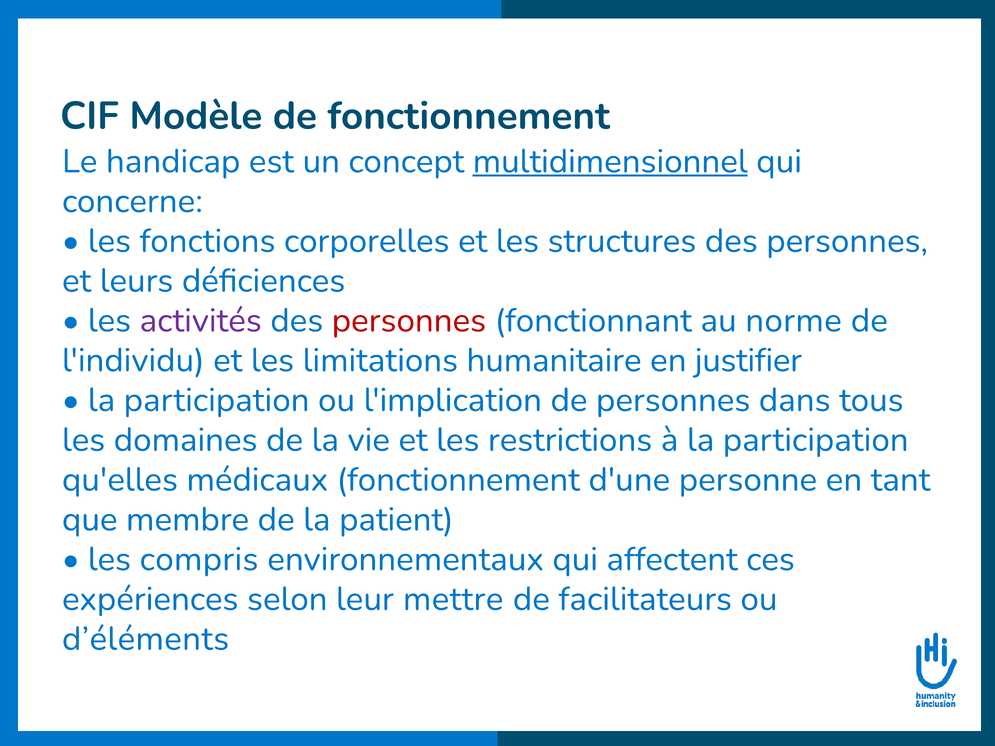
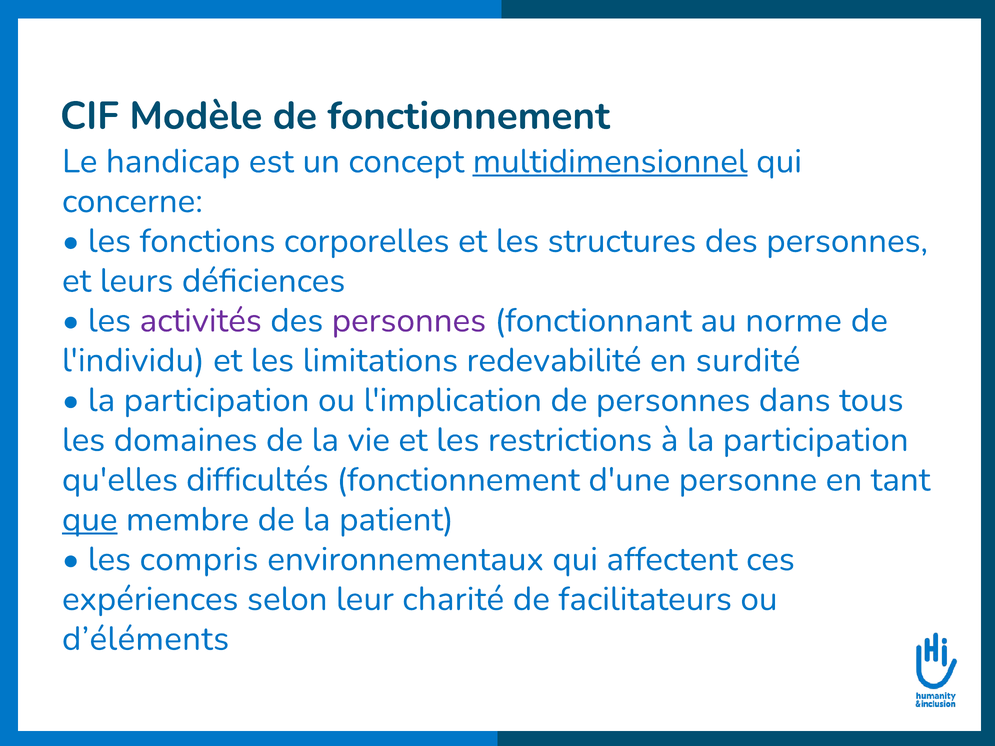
personnes colour: red -> purple (409, 321)
humanitaire: humanitaire -> redevabilité (554, 360)
justifier: justifier -> surdité (748, 360)
médicaux: médicaux -> difficultés (257, 480)
que underline: none -> present (90, 520)
mettre: mettre -> charité (453, 599)
